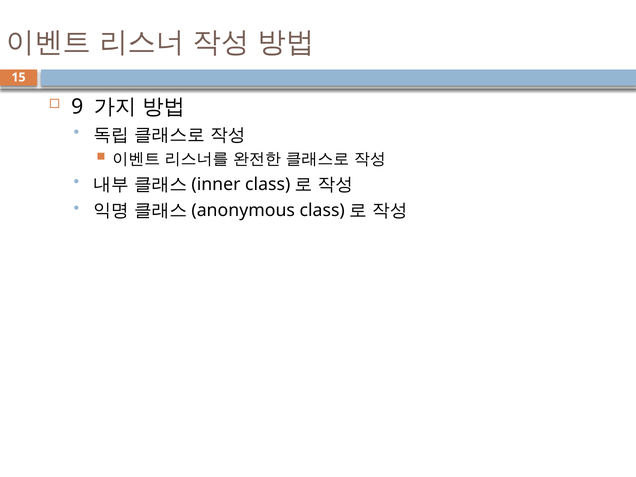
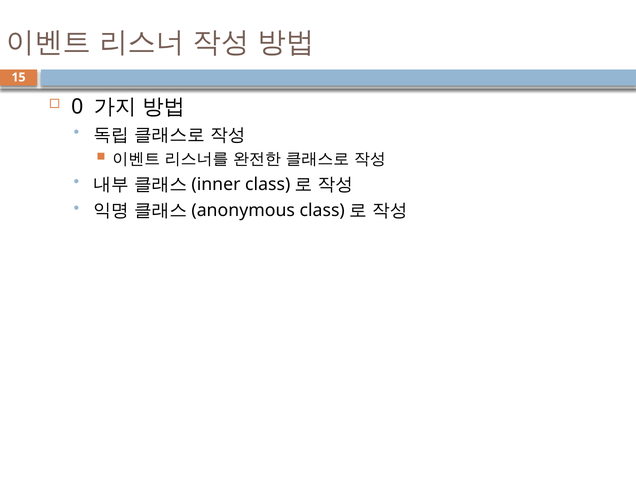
9: 9 -> 0 (77, 107)
